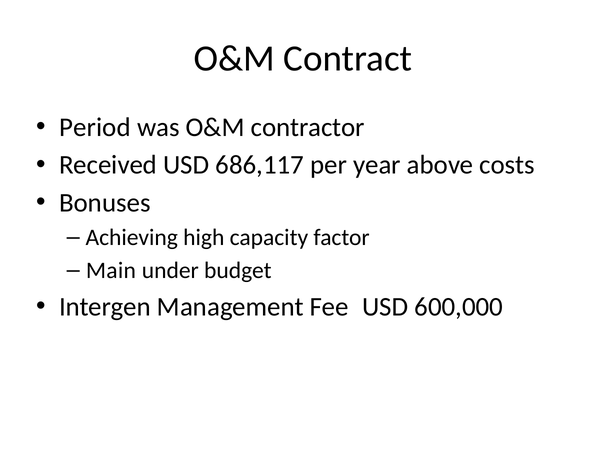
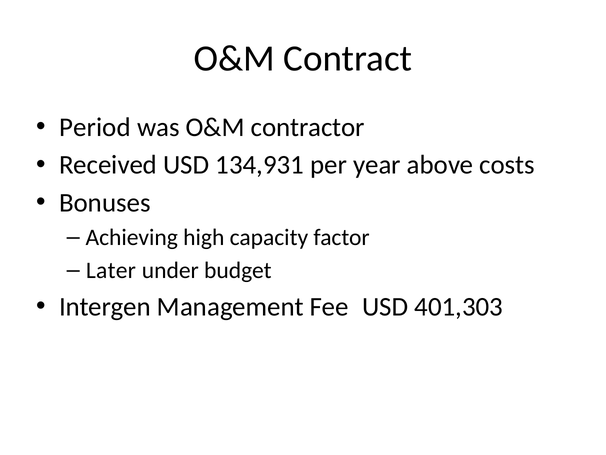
686,117: 686,117 -> 134,931 (260, 165)
Main: Main -> Later (111, 270)
600,000: 600,000 -> 401,303 (459, 306)
